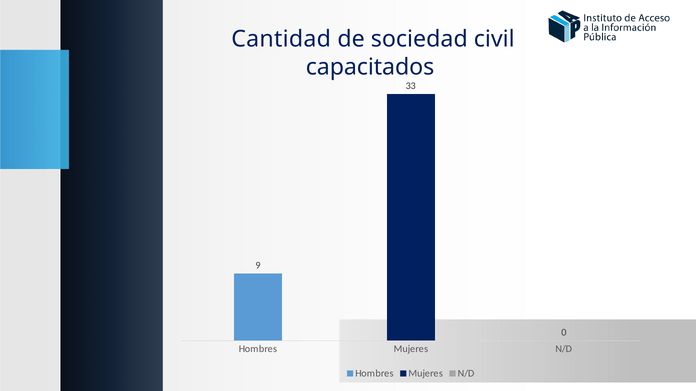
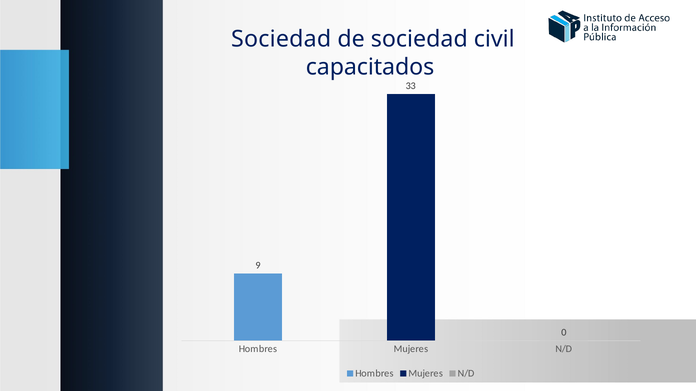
Cantidad: Cantidad -> Sociedad (281, 39)
